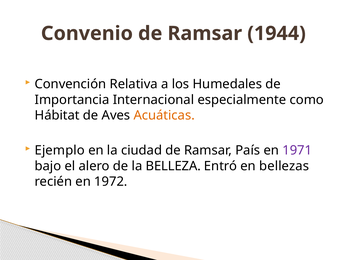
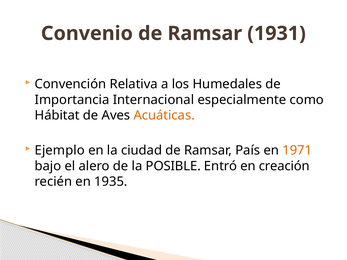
1944: 1944 -> 1931 (277, 33)
1971 colour: purple -> orange (297, 151)
BELLEZA: BELLEZA -> POSIBLE (173, 166)
bellezas: bellezas -> creación (284, 166)
1972: 1972 -> 1935 (111, 182)
